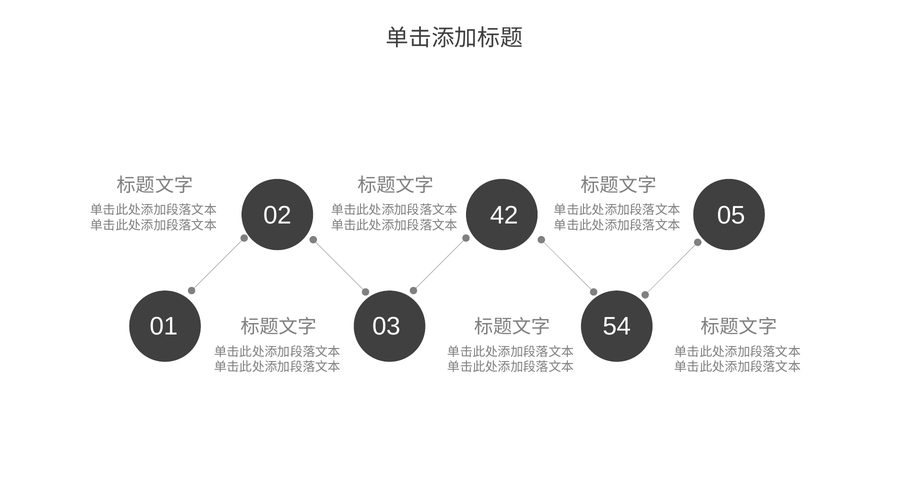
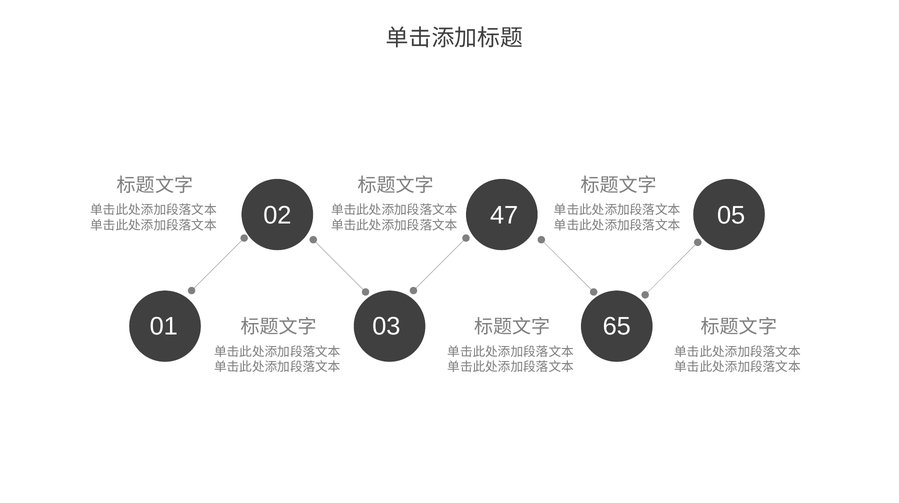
42: 42 -> 47 (504, 215)
54: 54 -> 65 (617, 327)
